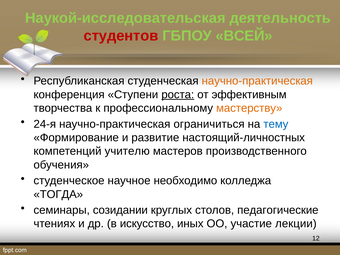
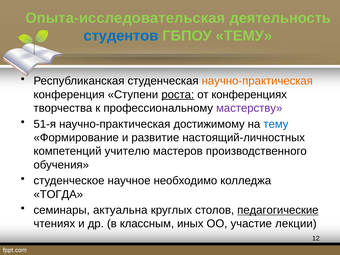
Наукой-исследовательская: Наукой-исследовательская -> Опыта-исследовательская (125, 18)
студентов colour: red -> blue (121, 36)
ГБПОУ ВСЕЙ: ВСЕЙ -> ТЕМУ (244, 36)
эффективным: эффективным -> конференциях (249, 95)
мастерству colour: orange -> purple (249, 108)
24-я: 24-я -> 51-я (45, 124)
ограничиться: ограничиться -> достижимому (209, 124)
созидании: созидании -> актуальна (120, 210)
педагогические underline: none -> present (278, 210)
искусство: искусство -> классным (147, 224)
